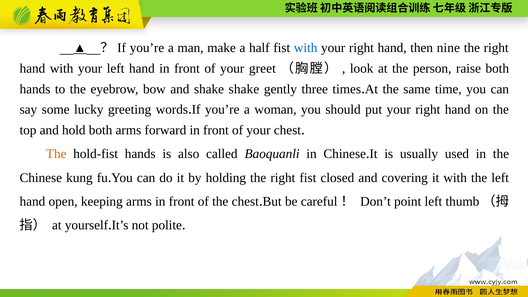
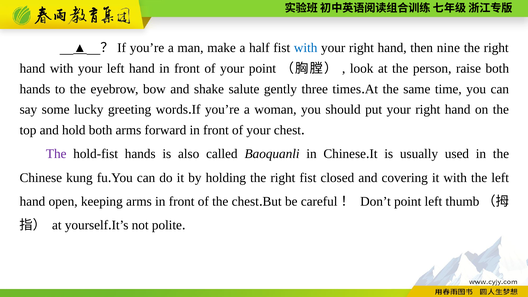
your greet: greet -> point (262, 68)
shake shake: shake -> salute (244, 89)
The colour: orange -> purple (56, 154)
